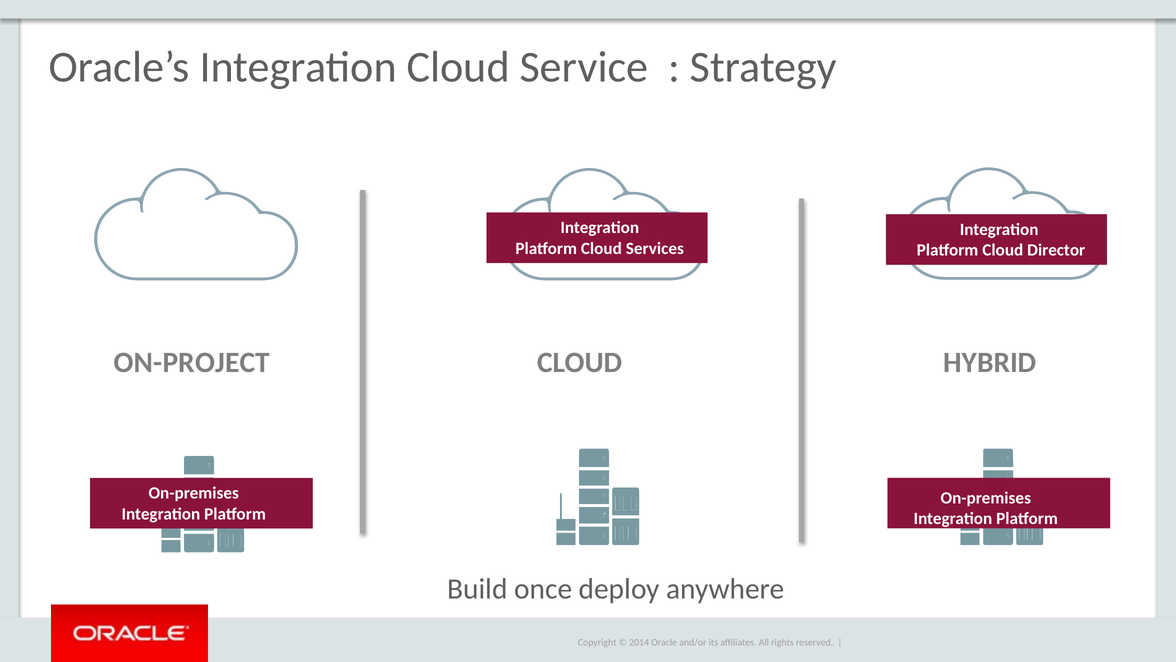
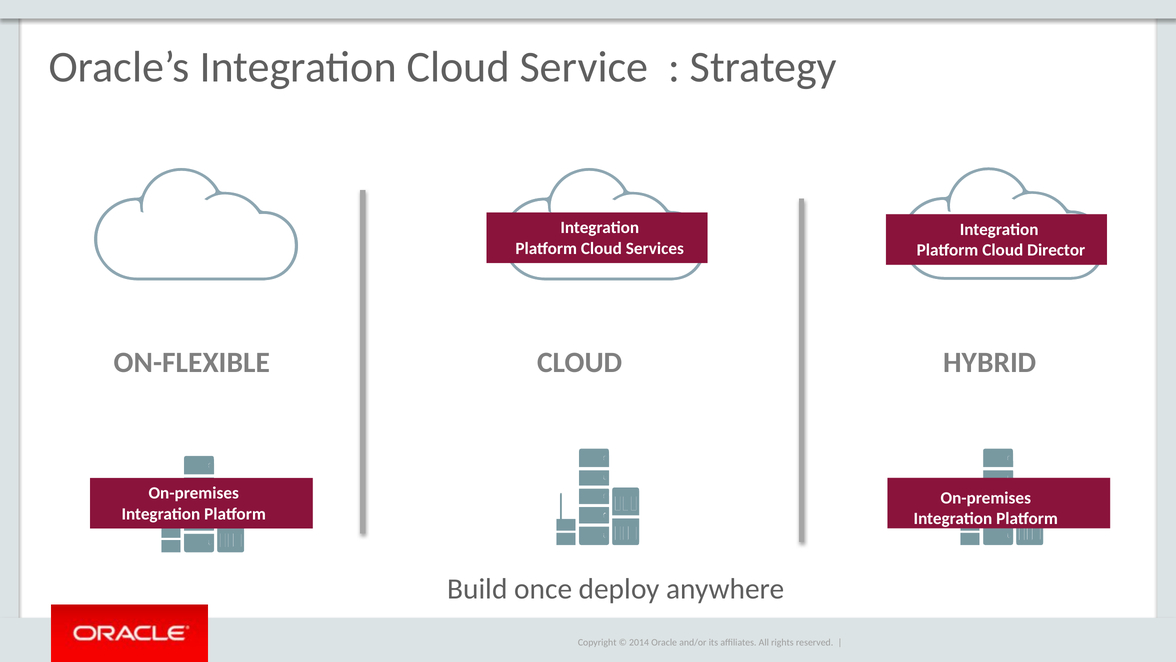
ON-PROJECT: ON-PROJECT -> ON-FLEXIBLE (192, 363)
